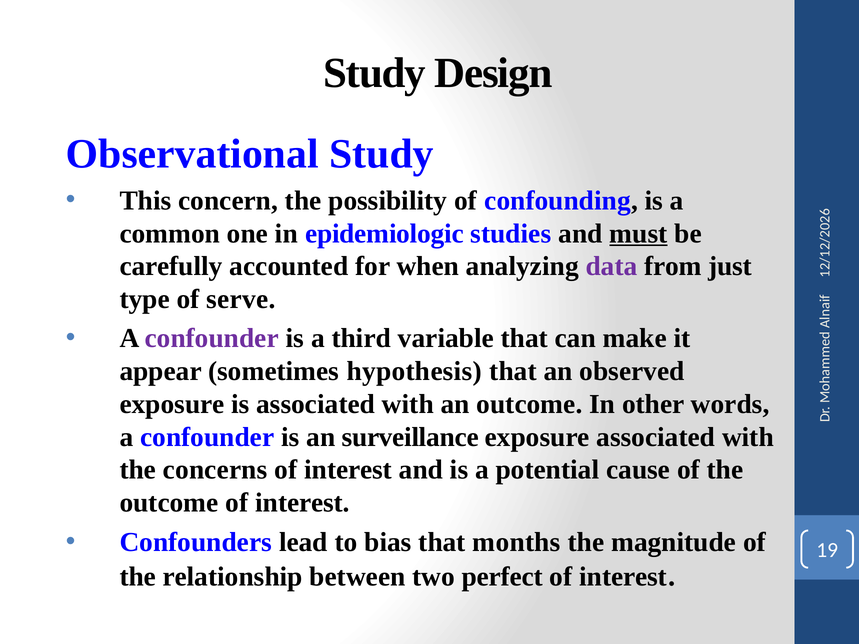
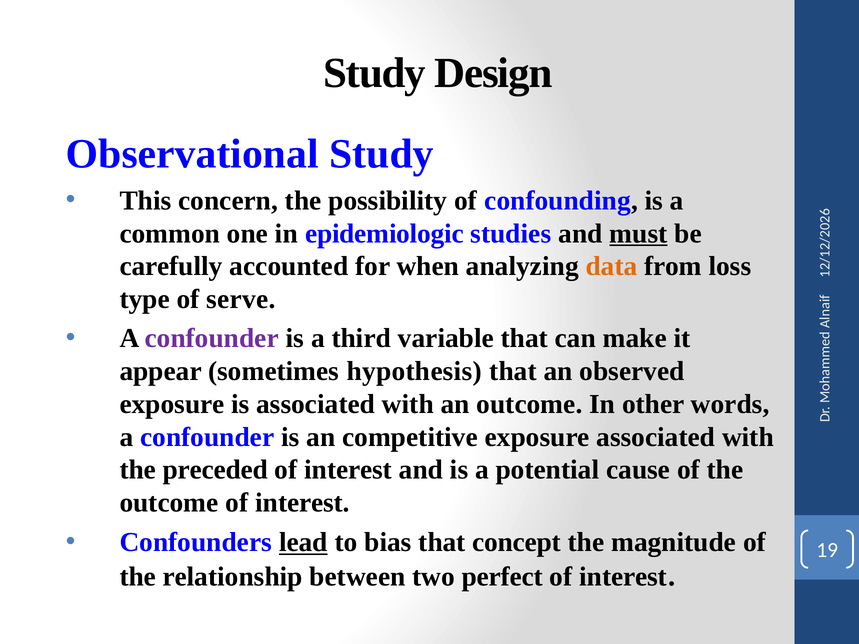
data colour: purple -> orange (612, 266)
just: just -> loss (730, 266)
surveillance: surveillance -> competitive (410, 437)
concerns: concerns -> preceded (215, 470)
lead underline: none -> present (303, 543)
months: months -> concept (517, 543)
